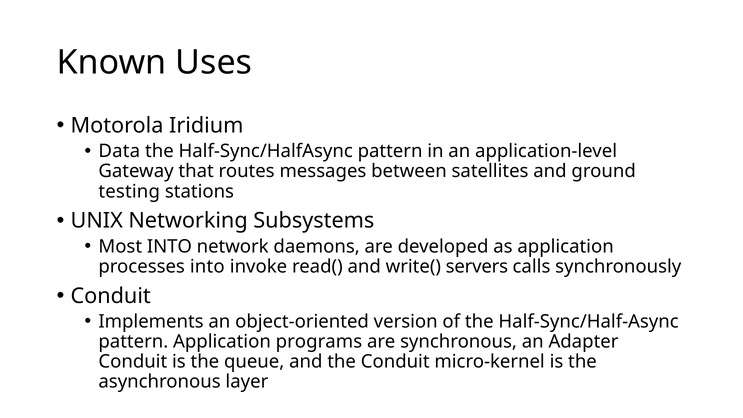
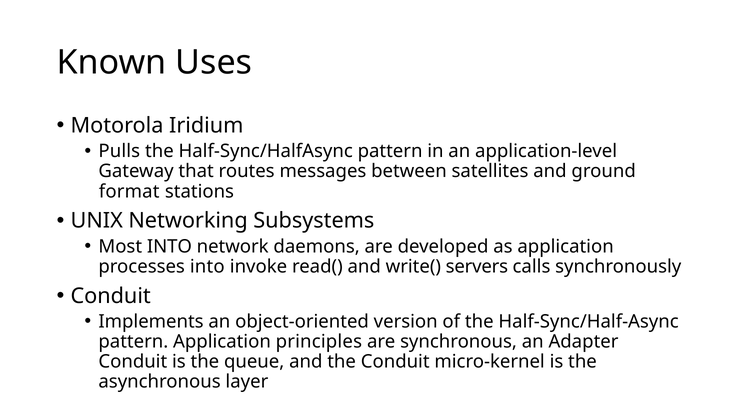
Data: Data -> Pulls (119, 151)
testing: testing -> format (129, 191)
programs: programs -> principles (319, 342)
